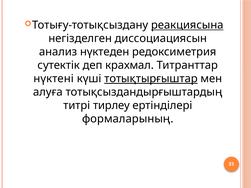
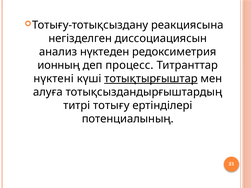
реакциясына underline: present -> none (187, 25)
сутектік: сутектік -> ионның (59, 65)
крахмал: крахмал -> процесс (129, 65)
тирлеу: тирлеу -> тотығу (111, 105)
формаларының: формаларының -> потенциалының (128, 119)
